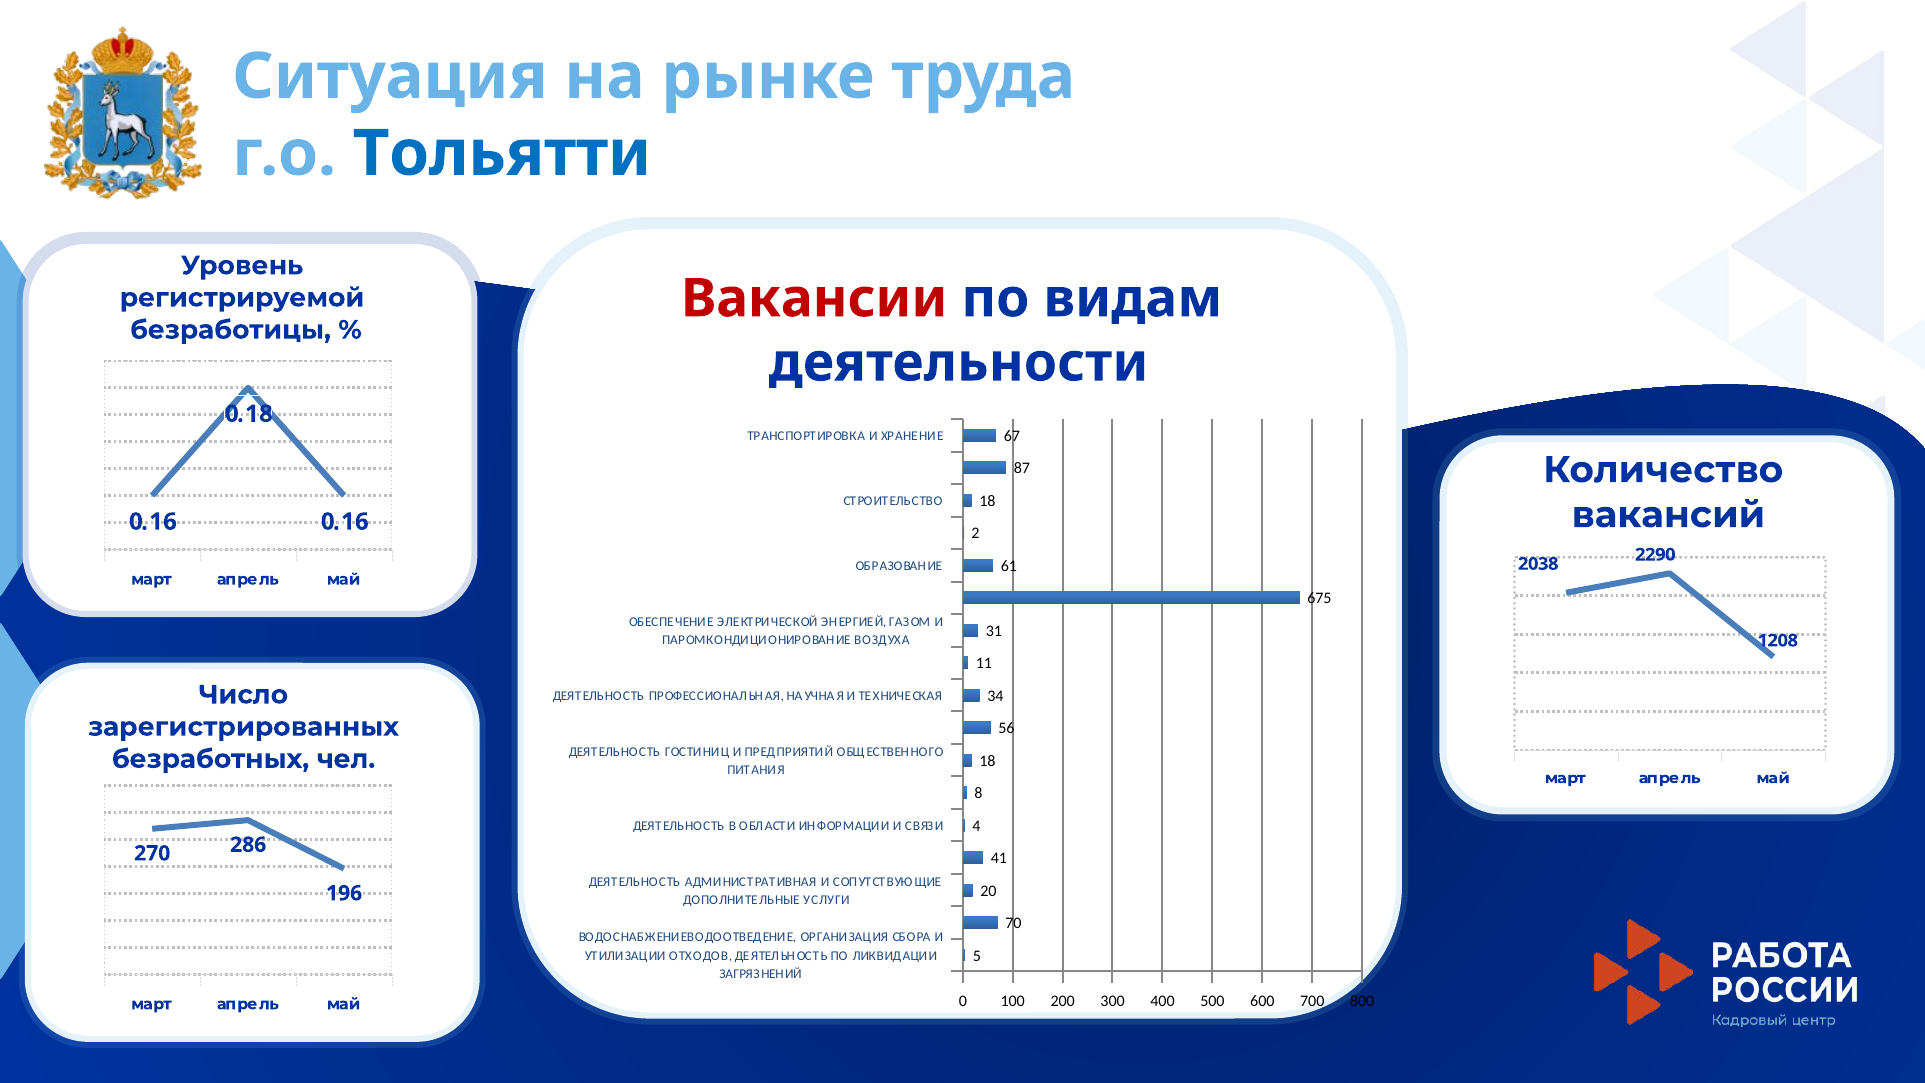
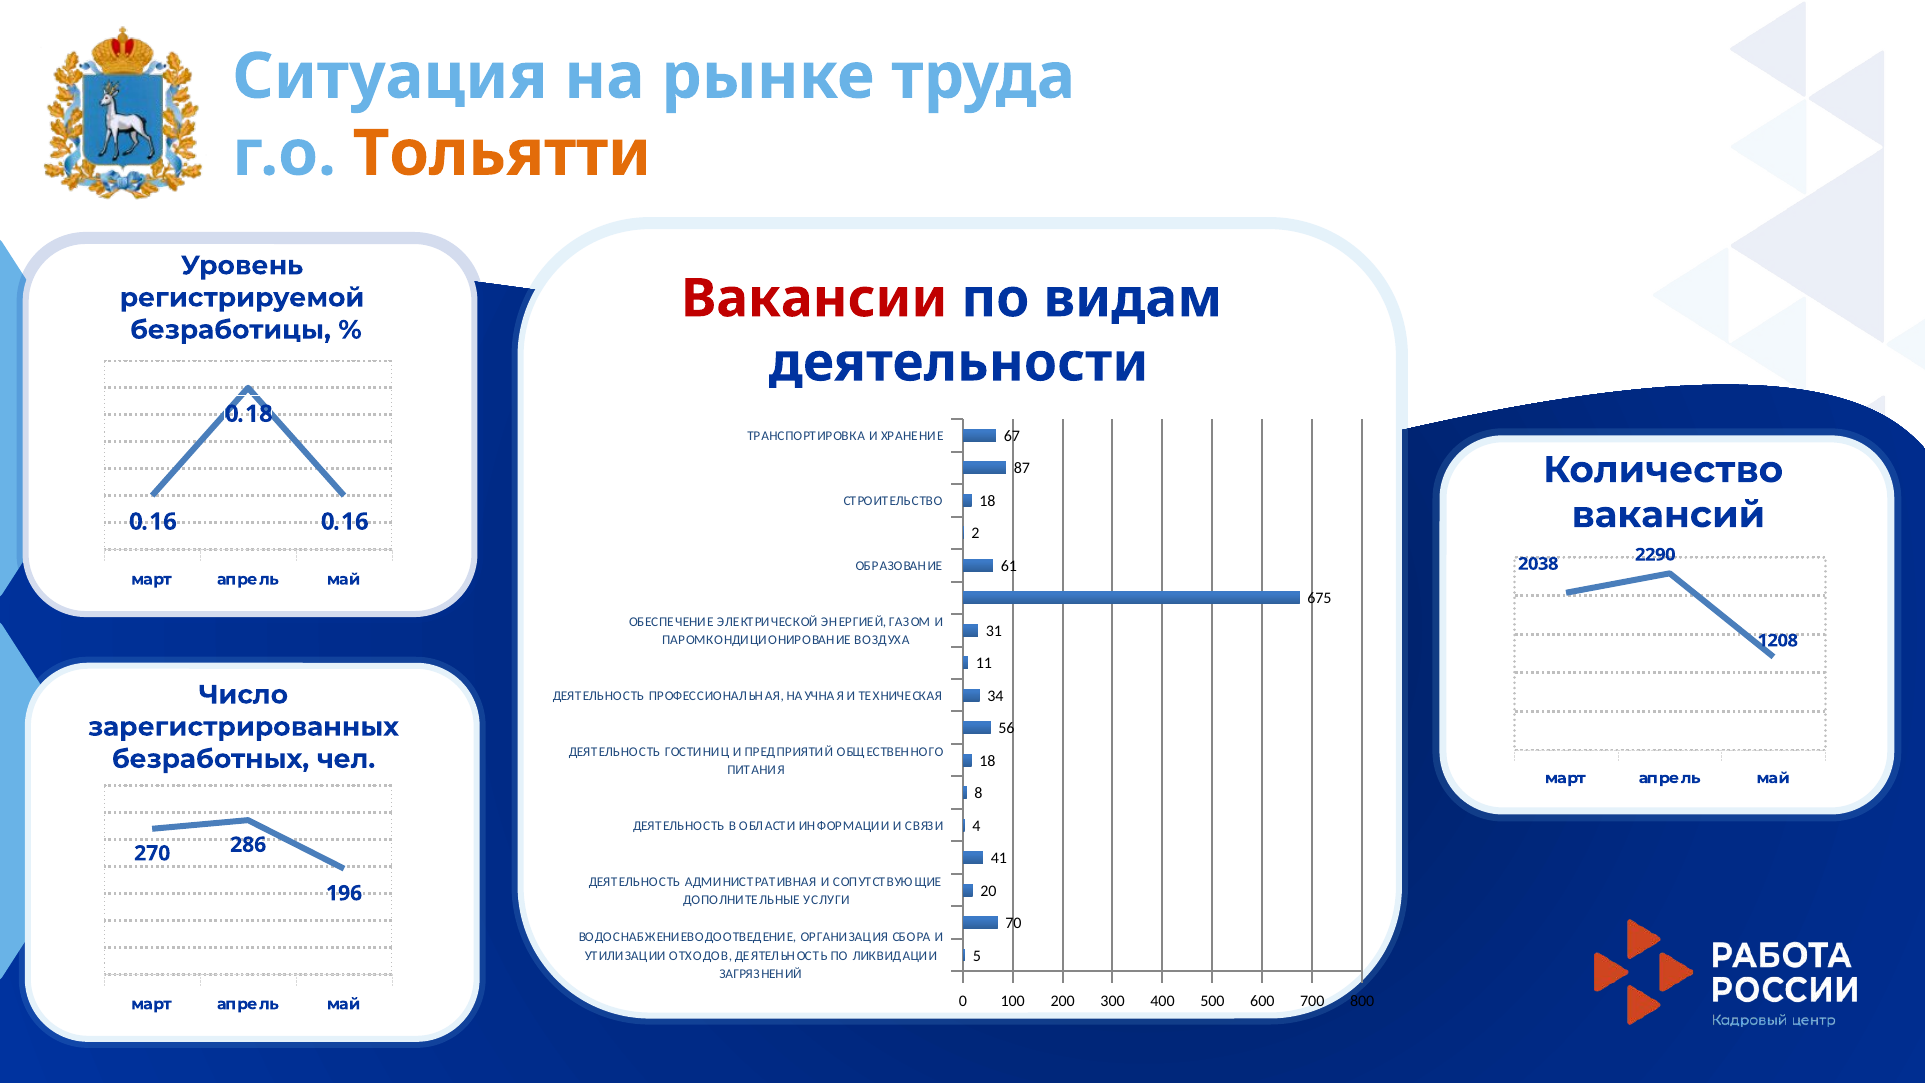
Тольятти colour: blue -> orange (502, 154)
